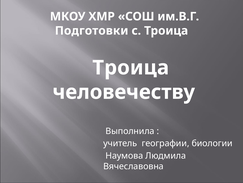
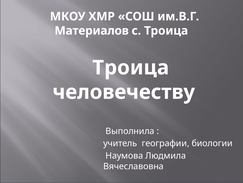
Подготовки: Подготовки -> Материалов (92, 31)
